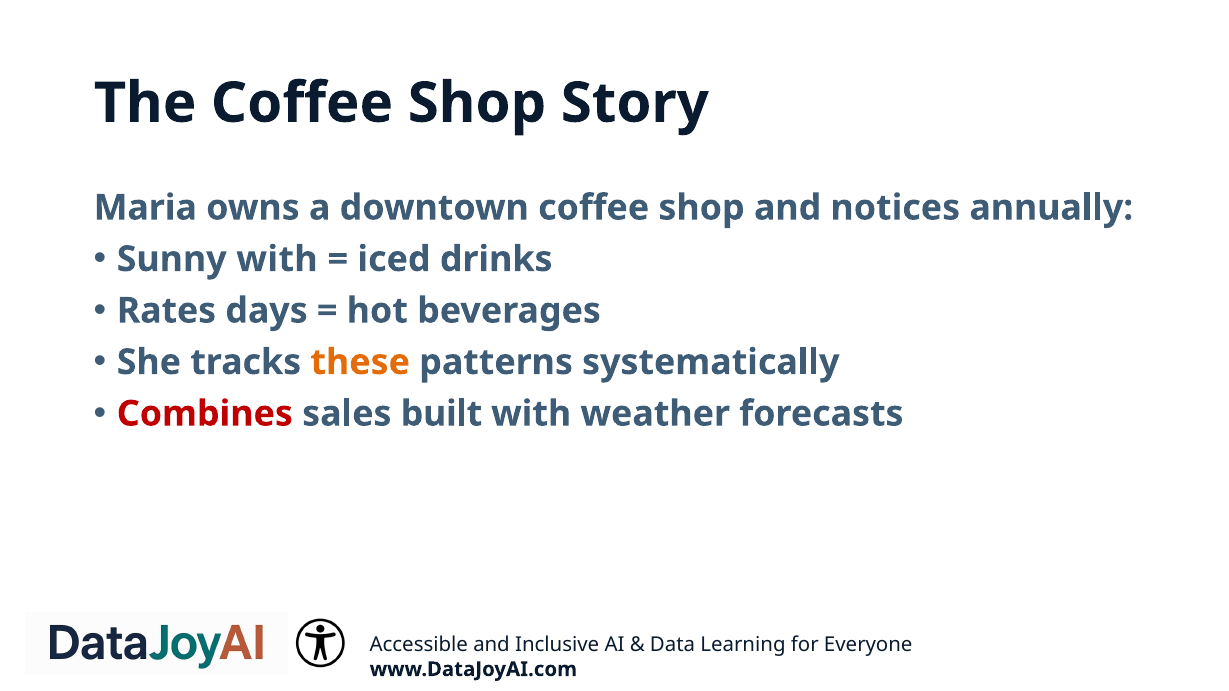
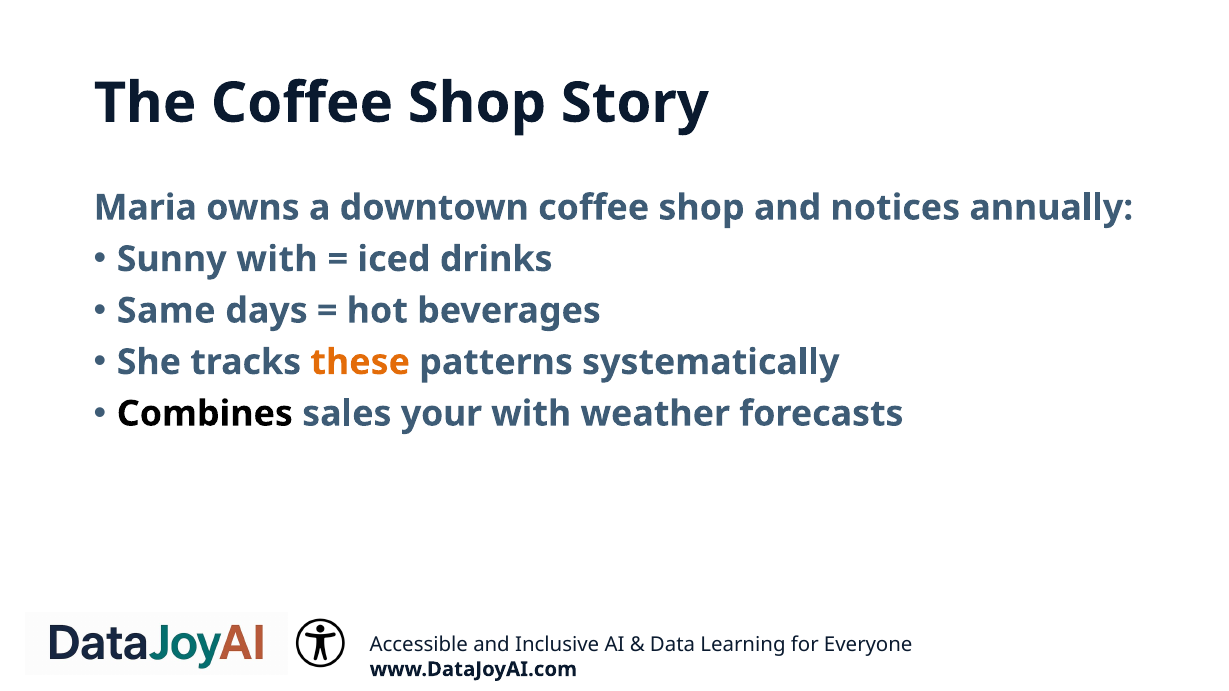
Rates: Rates -> Same (166, 311)
Combines colour: red -> black (205, 414)
built: built -> your (441, 414)
